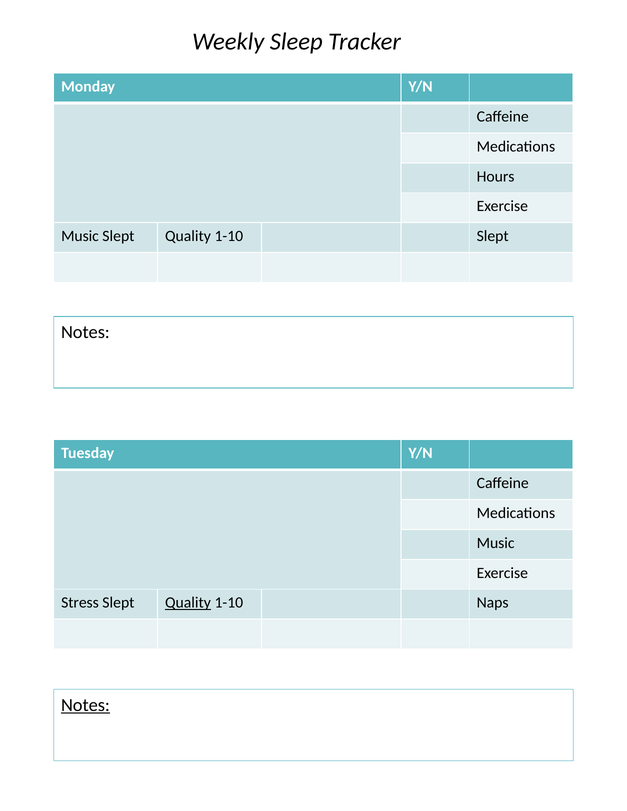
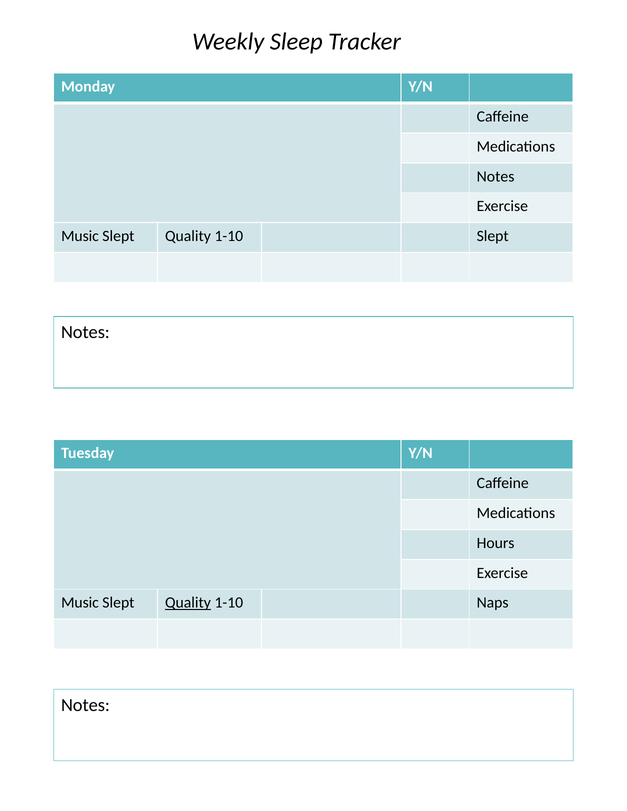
Hours: Hours -> Notes (496, 176)
Music: Music -> Hours (496, 543)
Stress: Stress -> Music (80, 603)
Notes underline: present -> none (85, 705)
